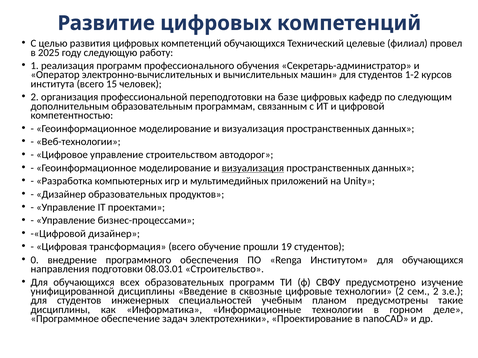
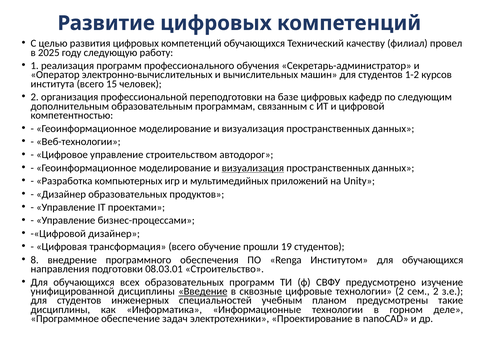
целевые: целевые -> качеству (366, 43)
0: 0 -> 8 (35, 260)
Введение underline: none -> present (203, 292)
